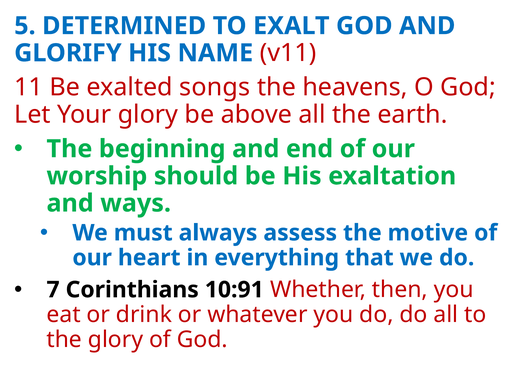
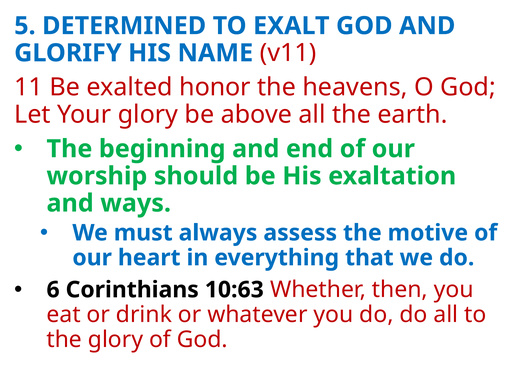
songs: songs -> honor (215, 87)
7: 7 -> 6 (53, 290)
10:91: 10:91 -> 10:63 (234, 290)
